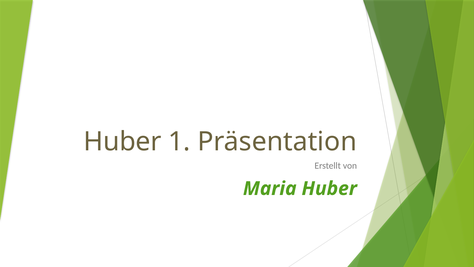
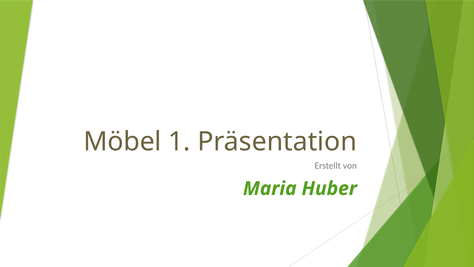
Huber: Huber -> Möbel (122, 142)
